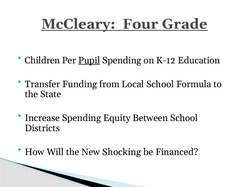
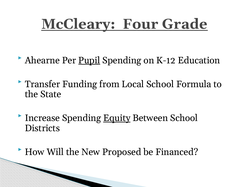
Children: Children -> Ahearne (42, 60)
Equity underline: none -> present (117, 118)
Shocking: Shocking -> Proposed (122, 152)
